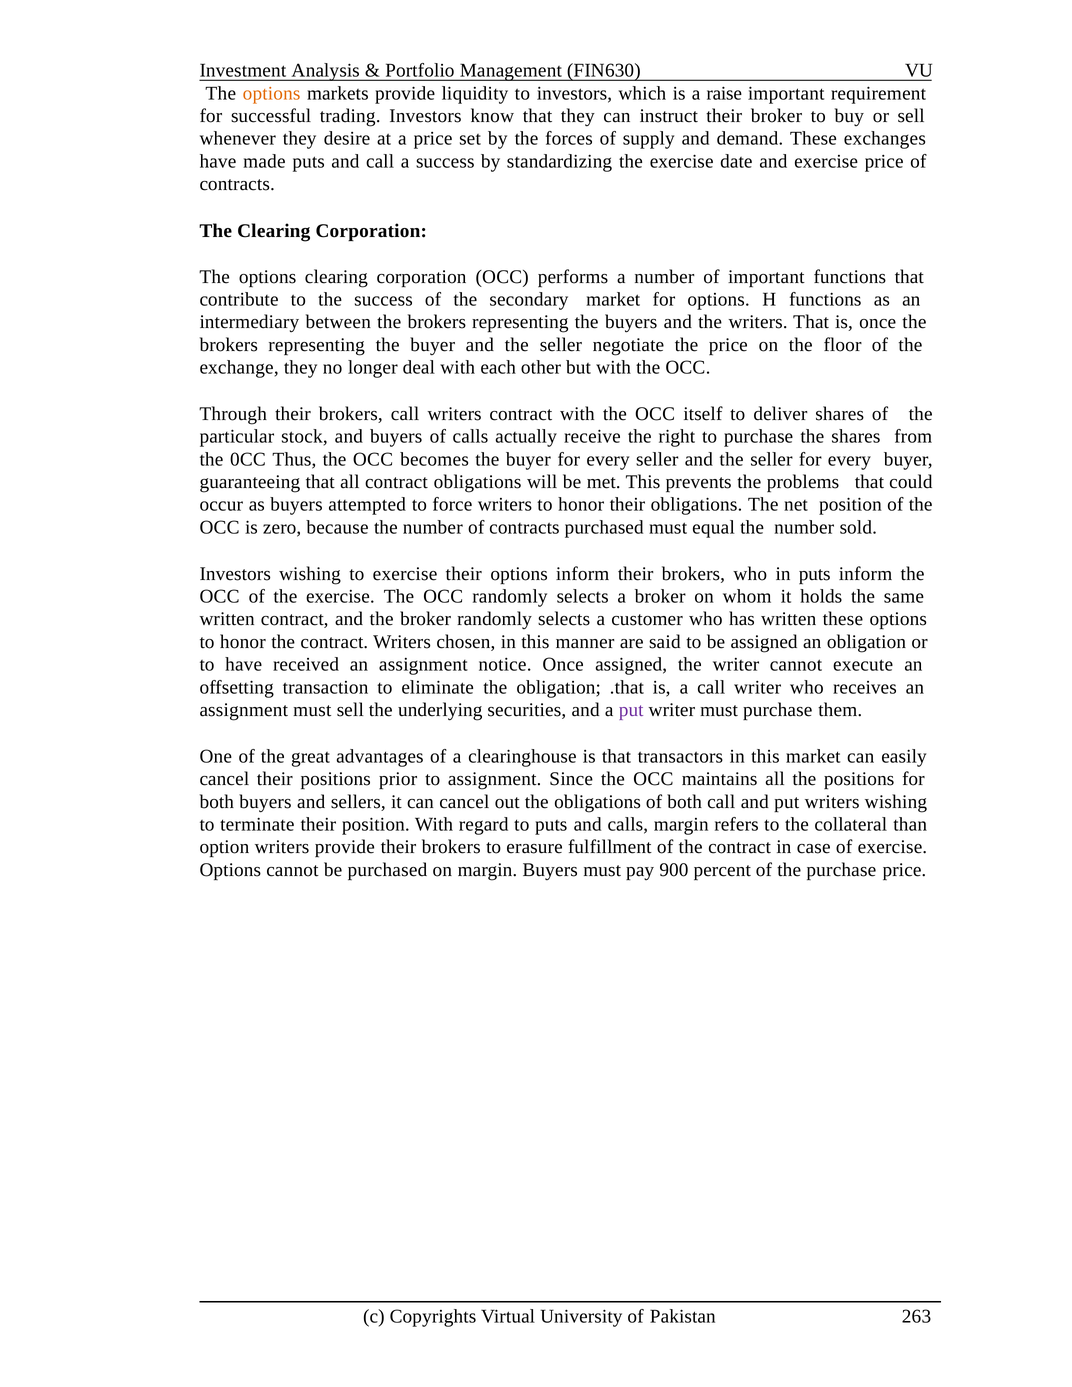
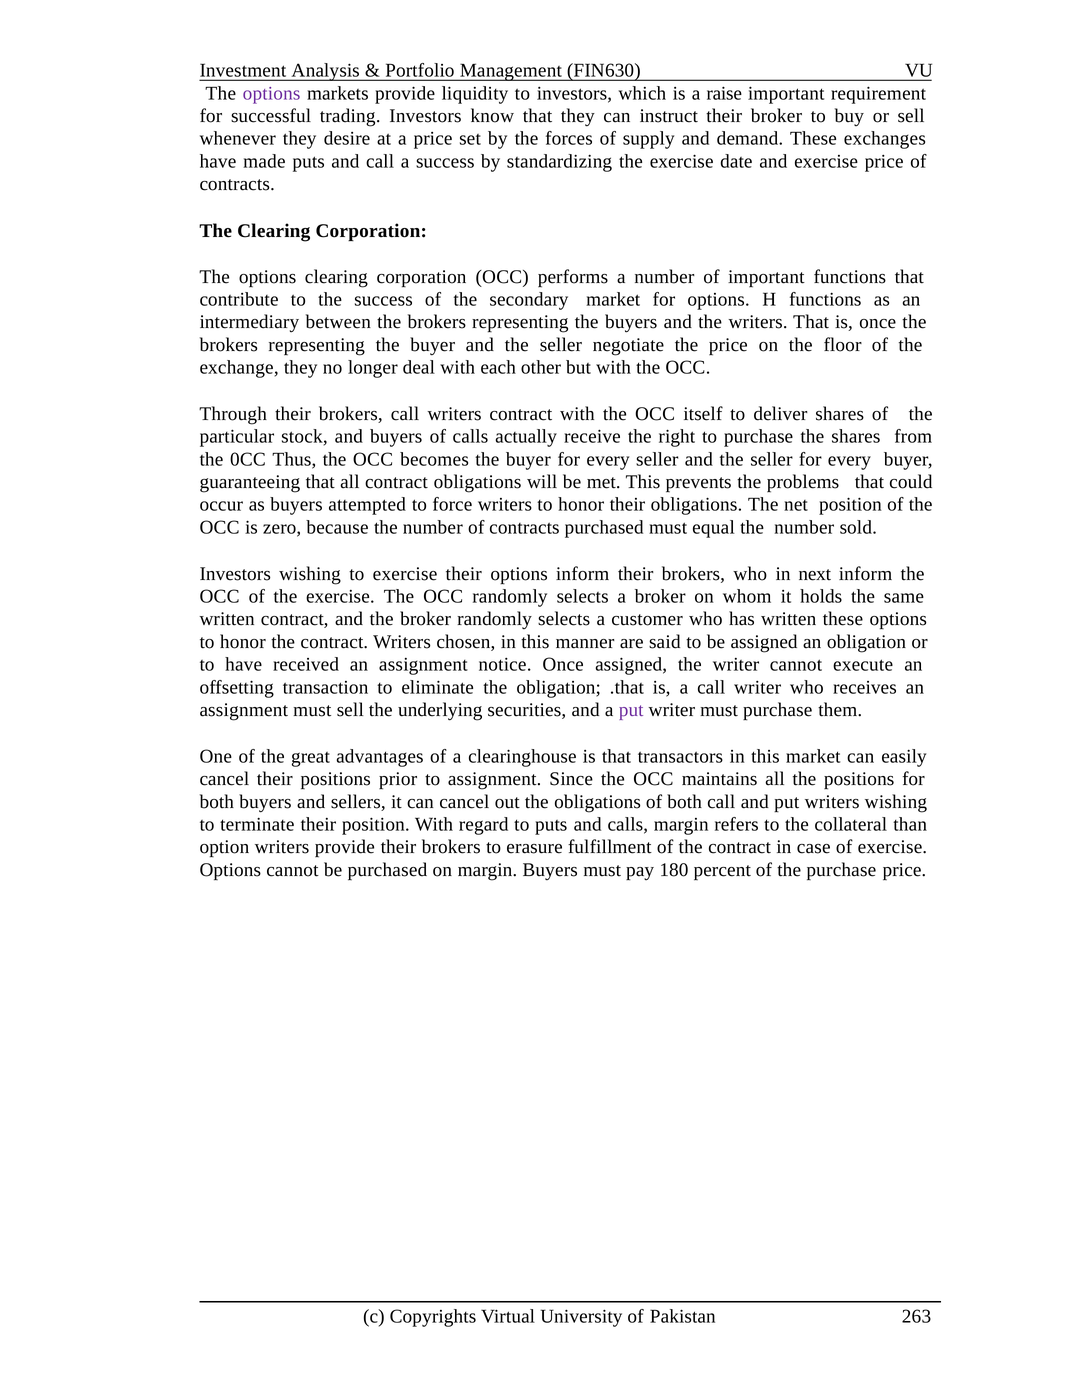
options colour: orange -> purple (272, 93)
in puts: puts -> next (815, 574)
900: 900 -> 180 (674, 870)
